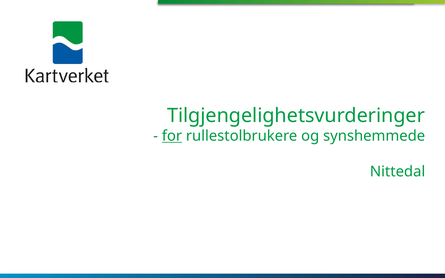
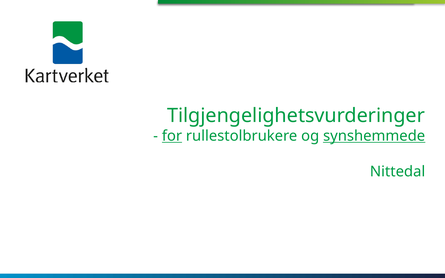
synshemmede underline: none -> present (374, 136)
